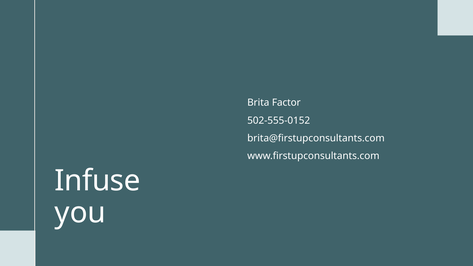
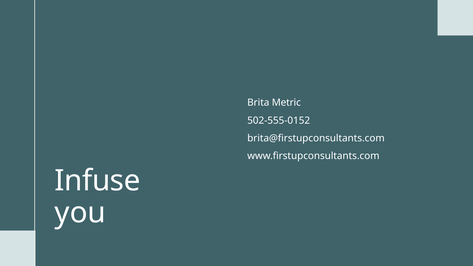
Factor: Factor -> Metric (286, 103)
